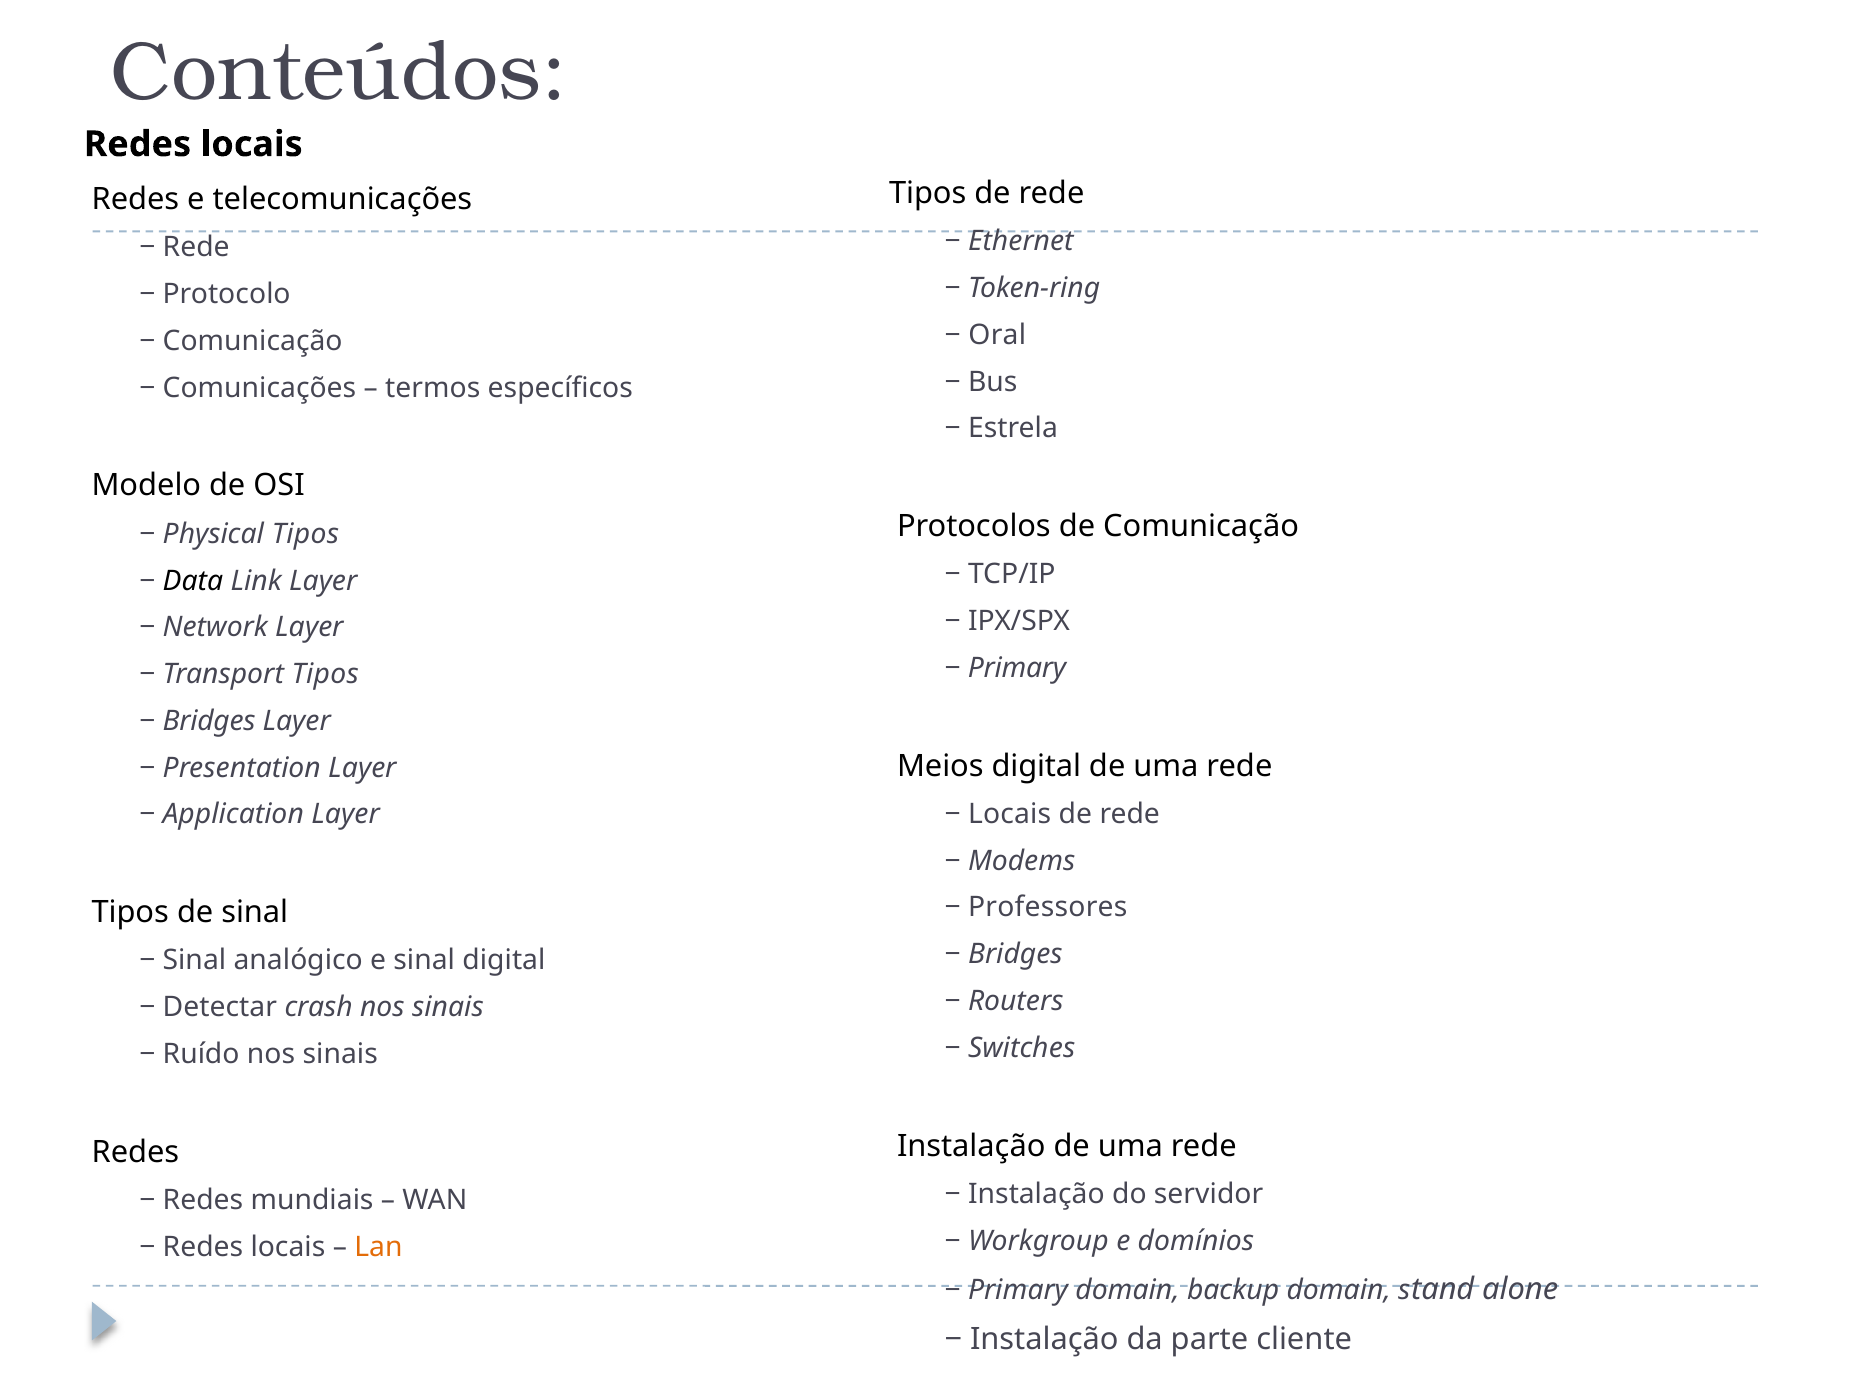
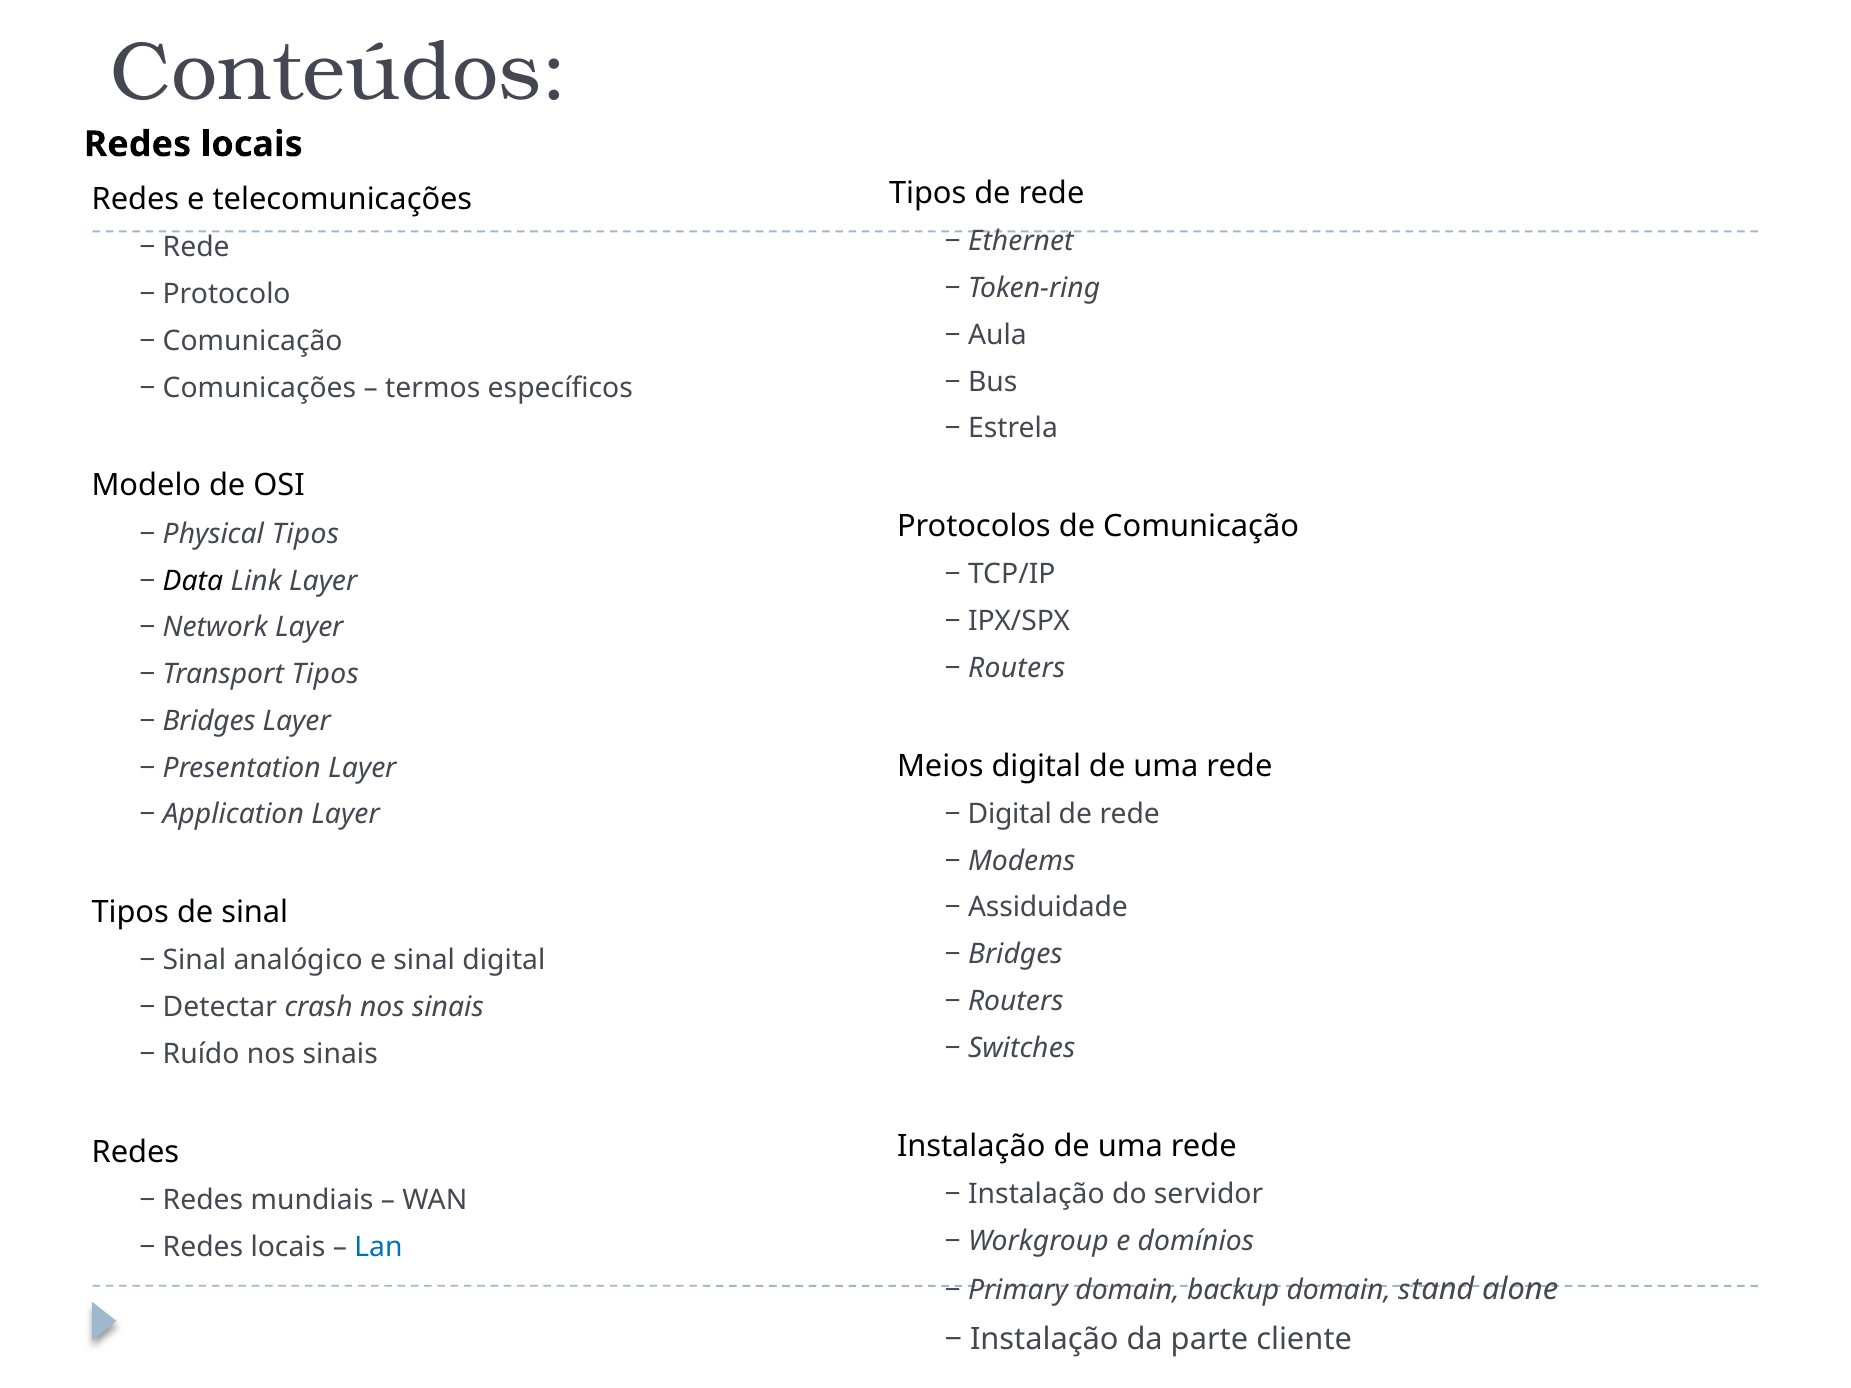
Oral: Oral -> Aula (997, 335)
Primary: Primary -> Routers (1017, 668)
Locais: Locais -> Digital (1010, 814)
Professores: Professores -> Assiduidade (1048, 908)
Lan colour: orange -> blue (378, 1247)
